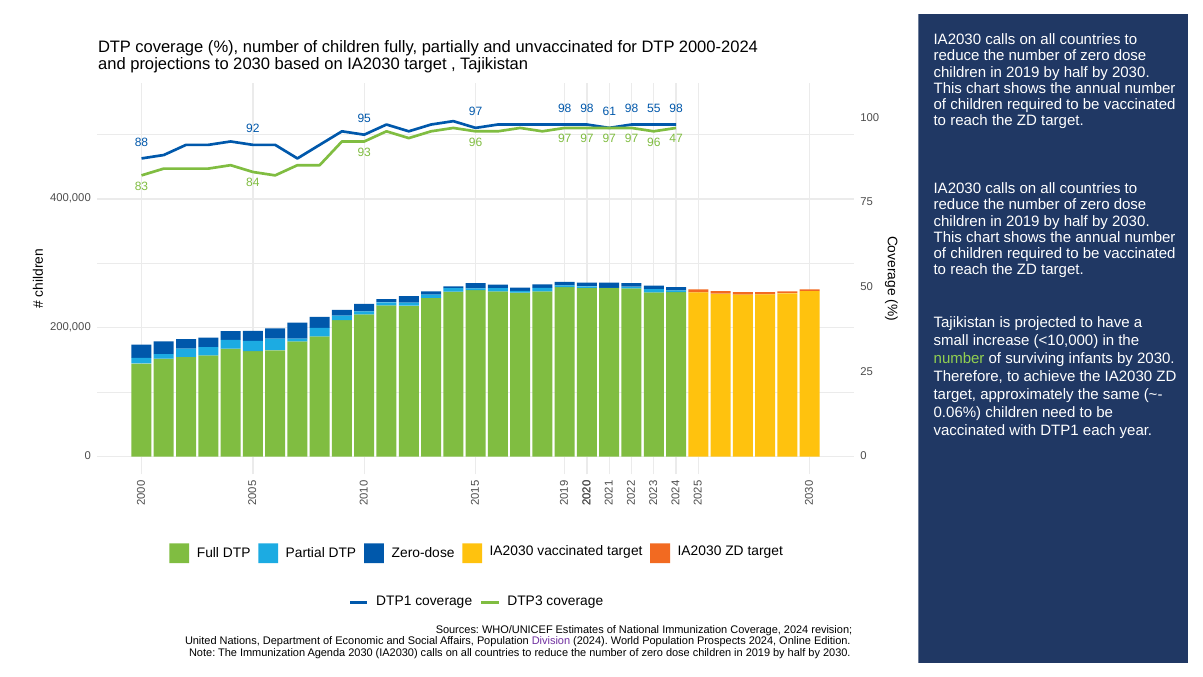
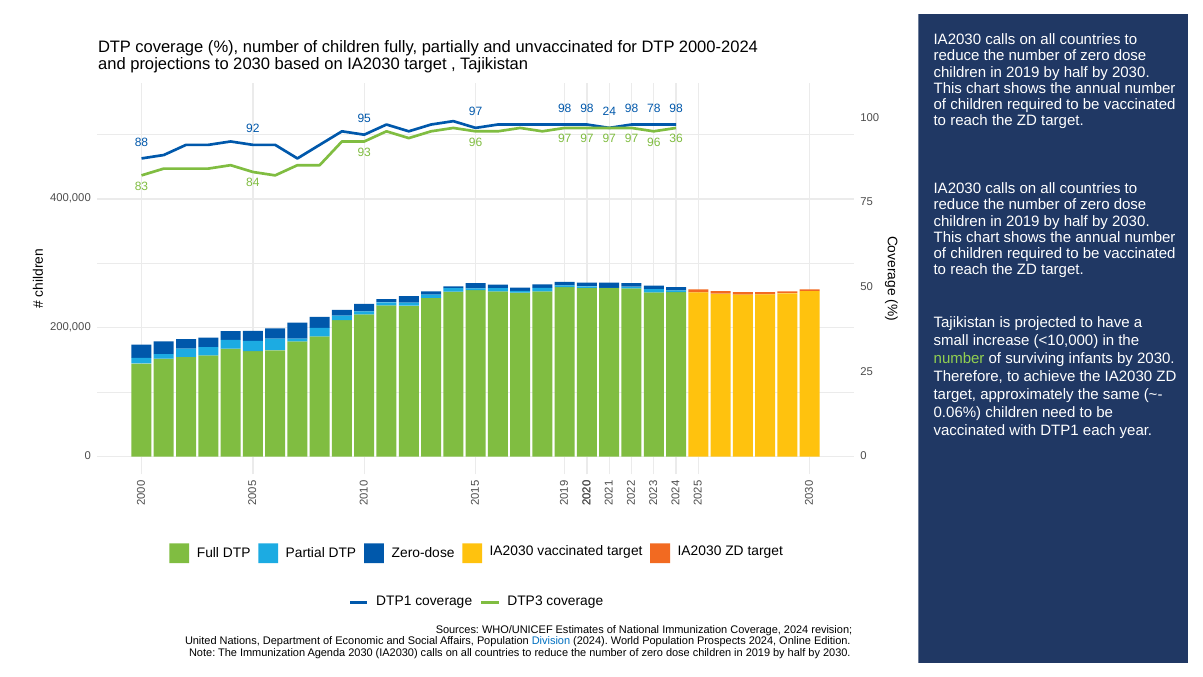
61: 61 -> 24 (609, 112)
55: 55 -> 78 (654, 108)
47: 47 -> 36 (676, 139)
Division colour: purple -> blue (551, 641)
